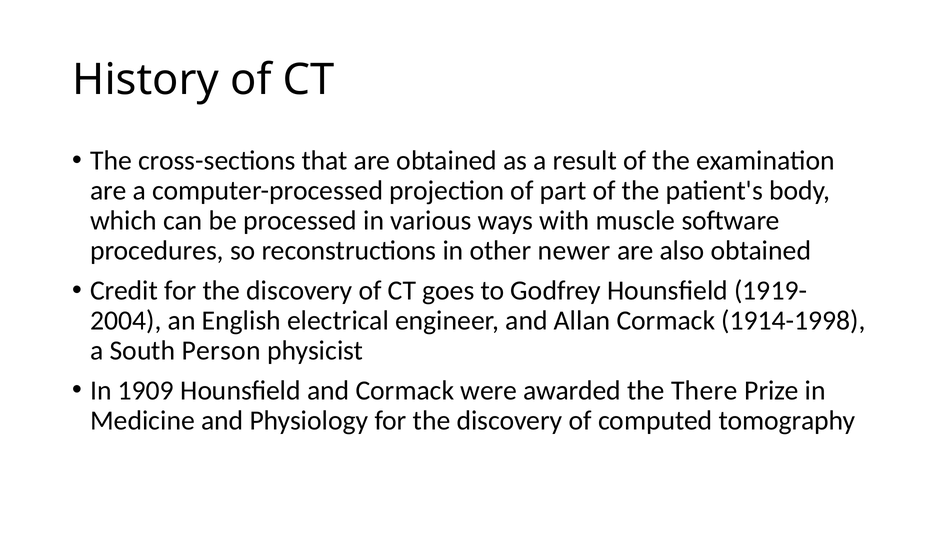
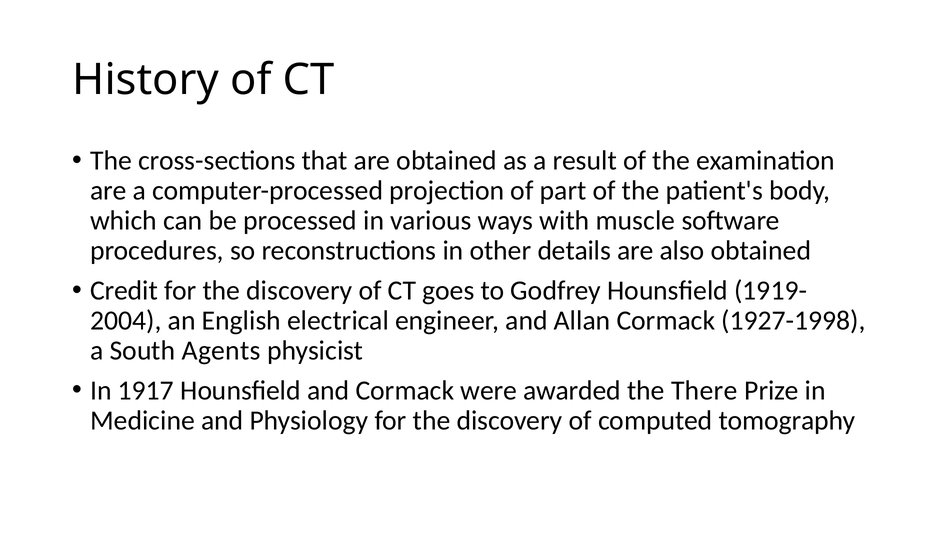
newer: newer -> details (574, 250)
1914-1998: 1914-1998 -> 1927-1998 (794, 320)
Person: Person -> Agents (221, 350)
1909: 1909 -> 1917 (146, 390)
